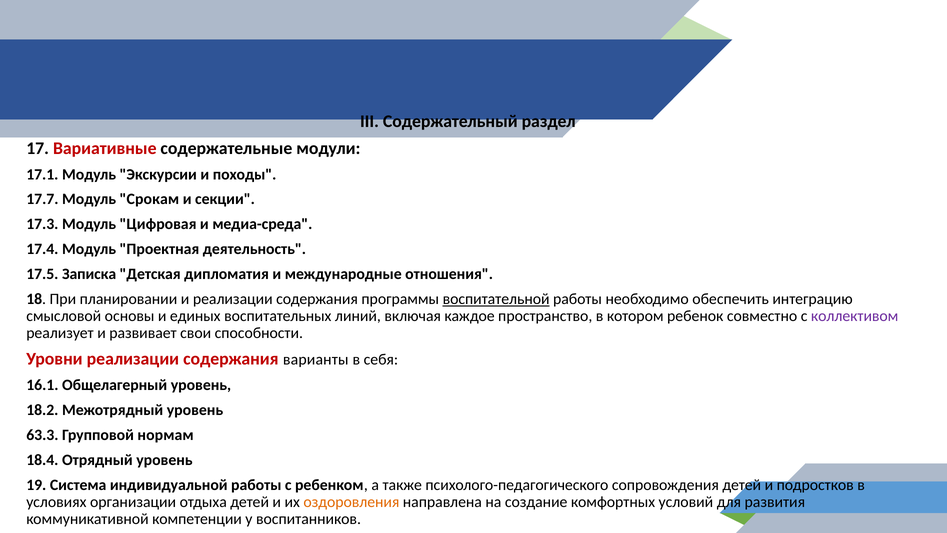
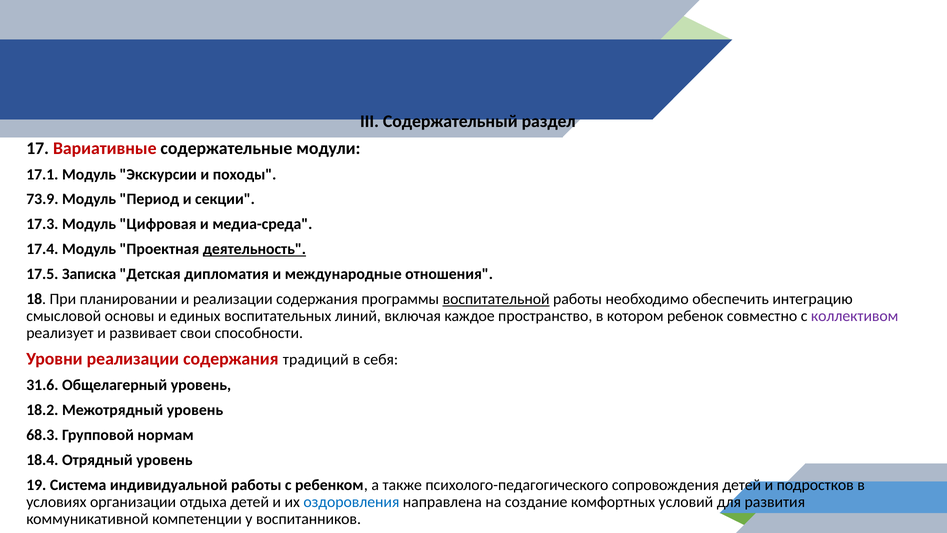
17.7: 17.7 -> 73.9 (42, 199)
Срокам: Срокам -> Период (149, 199)
деятельность underline: none -> present (254, 249)
варианты: варианты -> традиций (316, 360)
16.1: 16.1 -> 31.6 (42, 385)
63.3: 63.3 -> 68.3 (42, 435)
оздоровления colour: orange -> blue (351, 502)
